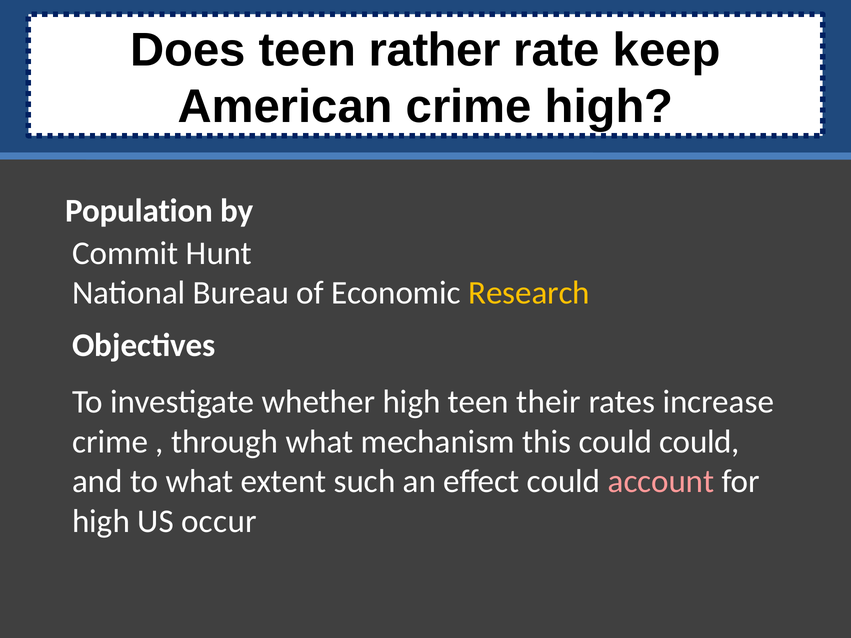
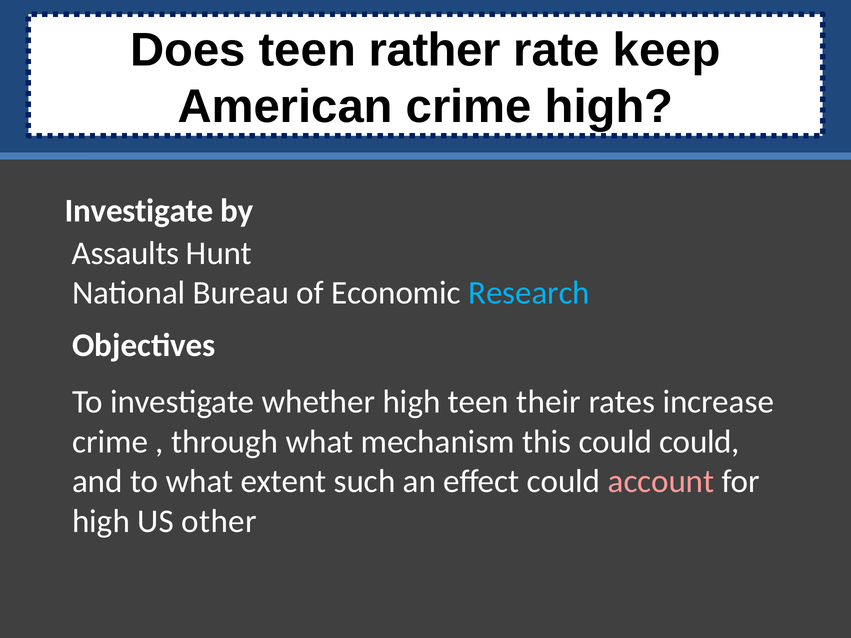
Population: Population -> Investigate (139, 211)
Commit: Commit -> Assaults (126, 253)
Research colour: yellow -> light blue (529, 293)
occur: occur -> other (219, 521)
